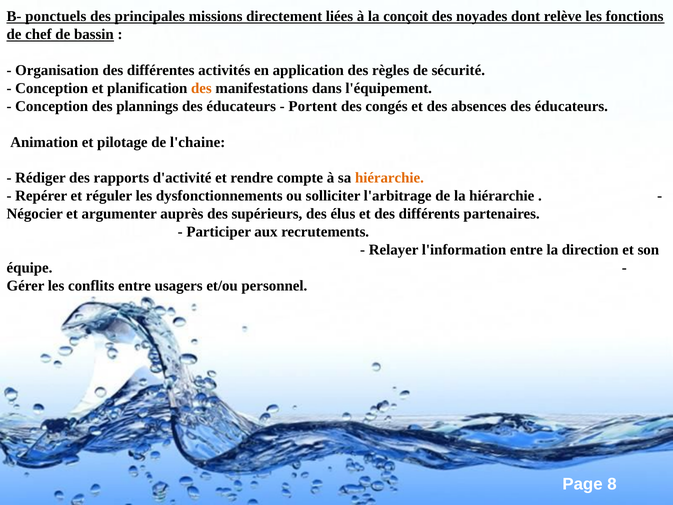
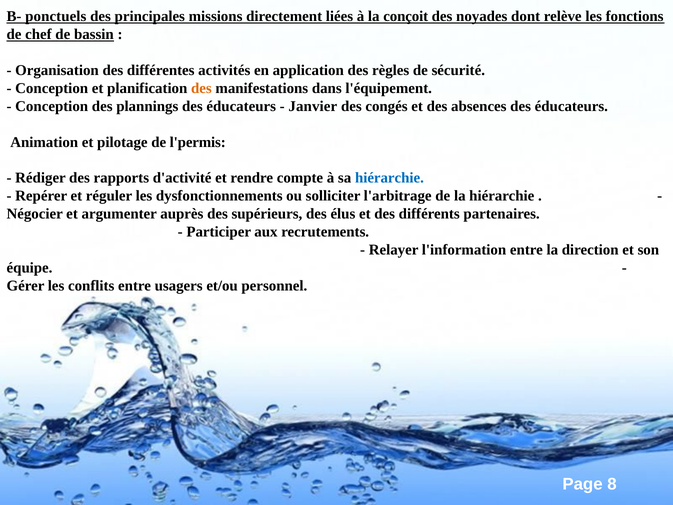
Portent: Portent -> Janvier (313, 106)
l'chaine: l'chaine -> l'permis (198, 142)
hiérarchie colour: orange -> blue (389, 178)
